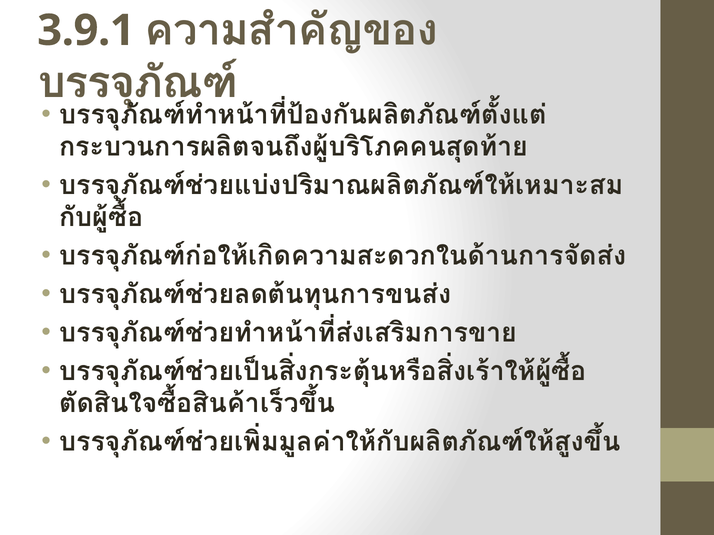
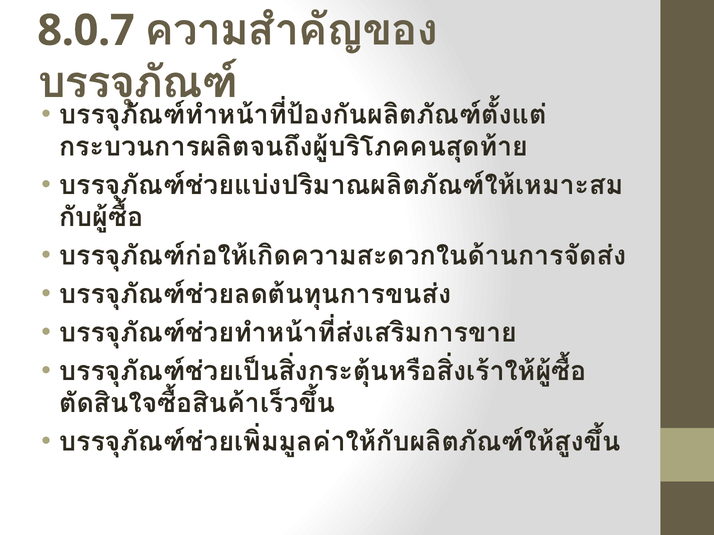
3.9.1: 3.9.1 -> 8.0.7 (86, 31)
